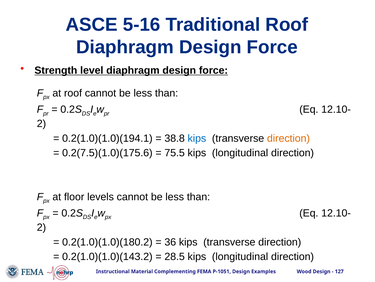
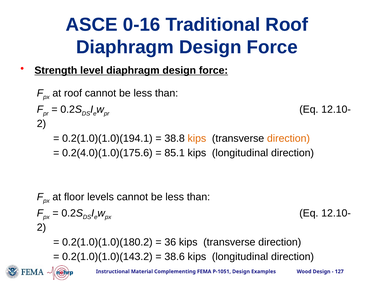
5-16: 5-16 -> 0-16 (142, 25)
kips colour: blue -> orange (197, 138)
0.2(7.5)(1.0)(175.6: 0.2(7.5)(1.0)(175.6 -> 0.2(4.0)(1.0)(175.6 (107, 153)
75.5: 75.5 -> 85.1 (175, 153)
28.5: 28.5 -> 38.6 (175, 256)
